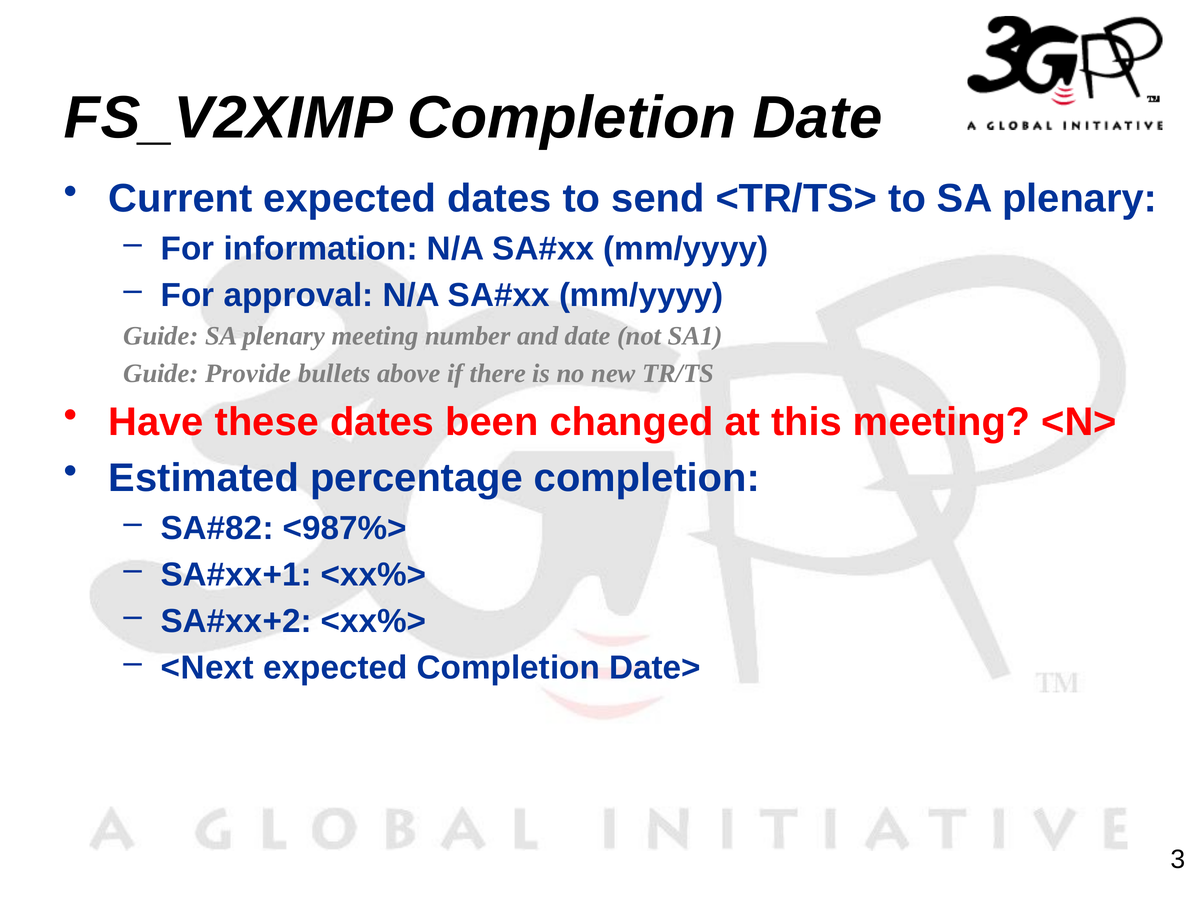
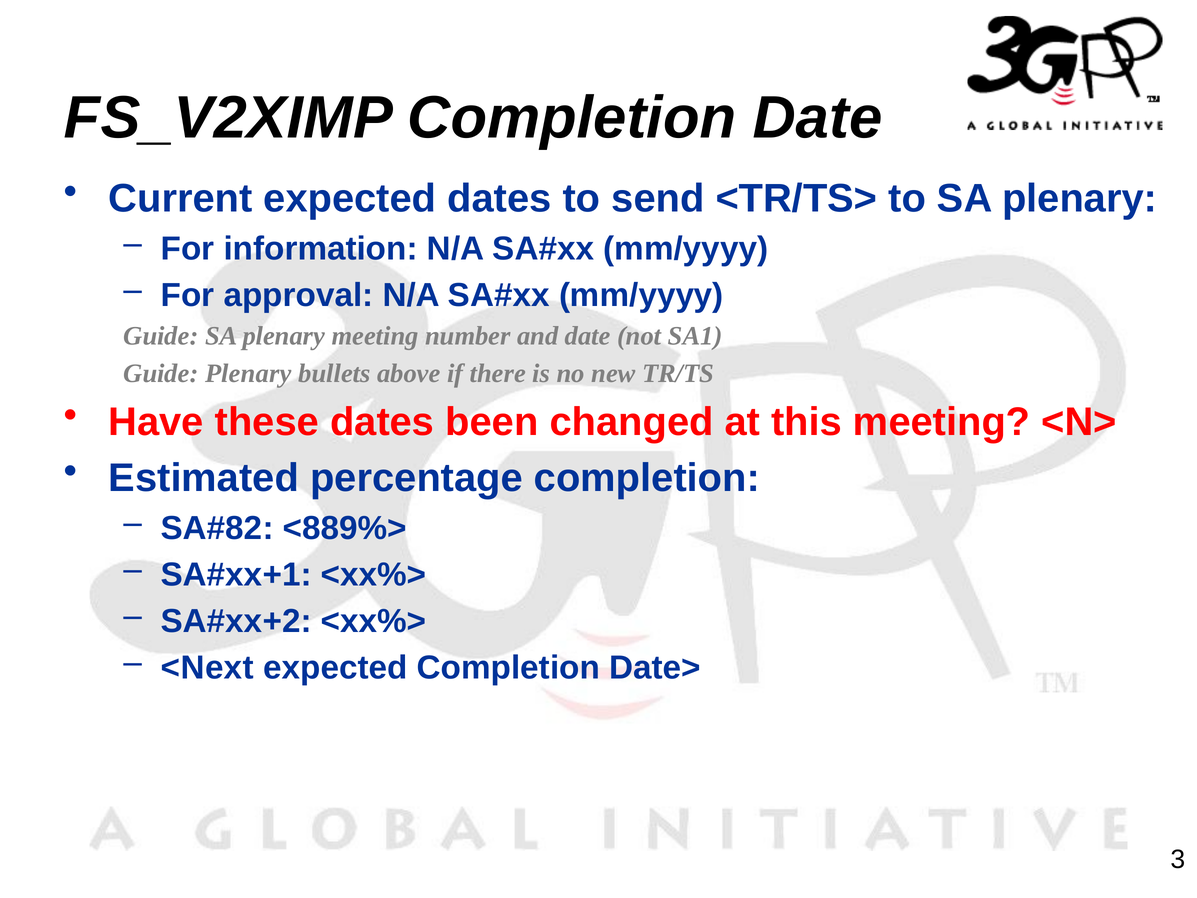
Guide Provide: Provide -> Plenary (248, 373)
<987%>: <987%> -> <889%> (345, 528)
